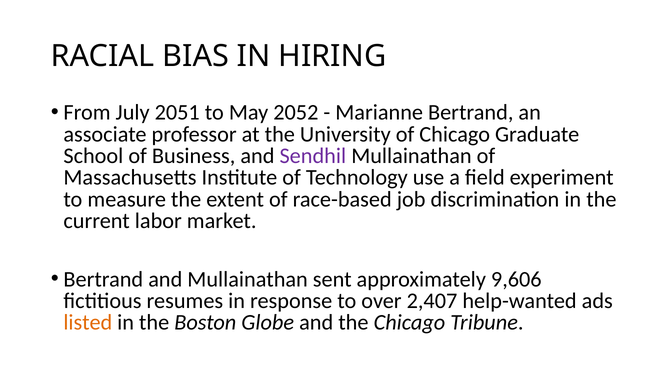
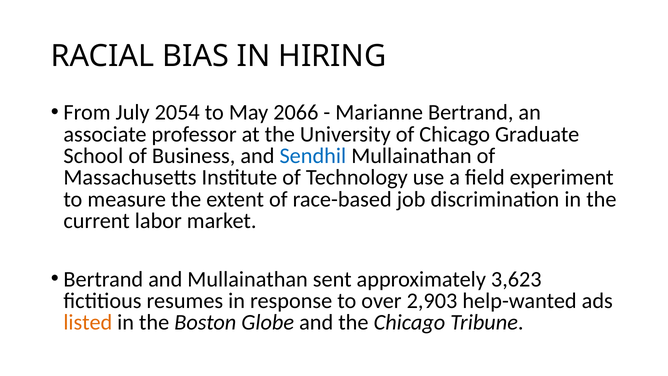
2051: 2051 -> 2054 (177, 112)
2052: 2052 -> 2066 (296, 112)
Sendhil colour: purple -> blue (313, 156)
9,606: 9,606 -> 3,623 (516, 279)
2,407: 2,407 -> 2,903 (432, 301)
